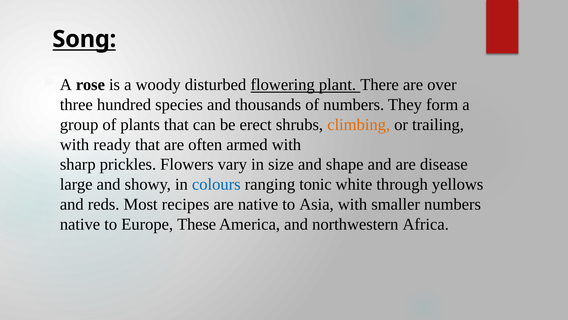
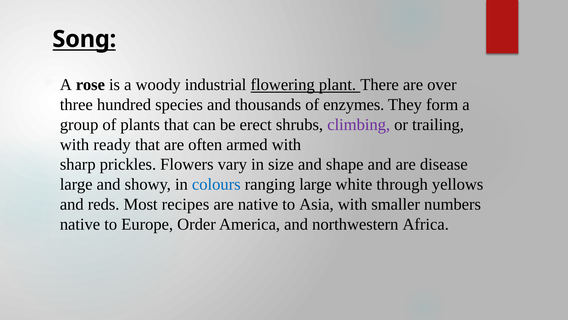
disturbed: disturbed -> industrial (216, 85)
of numbers: numbers -> enzymes (354, 105)
climbing colour: orange -> purple (359, 124)
ranging tonic: tonic -> large (315, 184)
These: These -> Order (197, 224)
